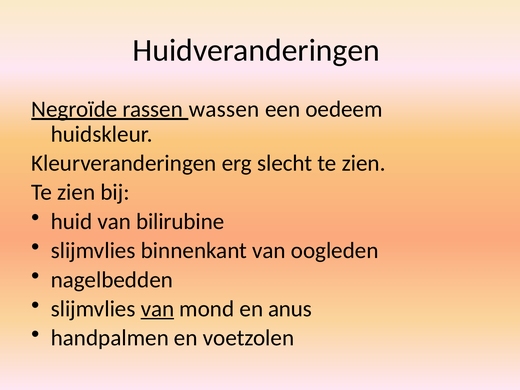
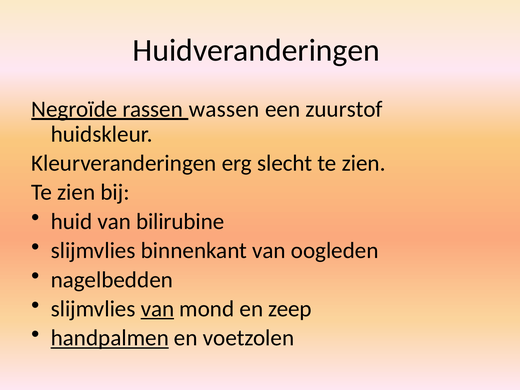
oedeem: oedeem -> zuurstof (344, 109)
anus: anus -> zeep (290, 309)
handpalmen underline: none -> present (110, 338)
